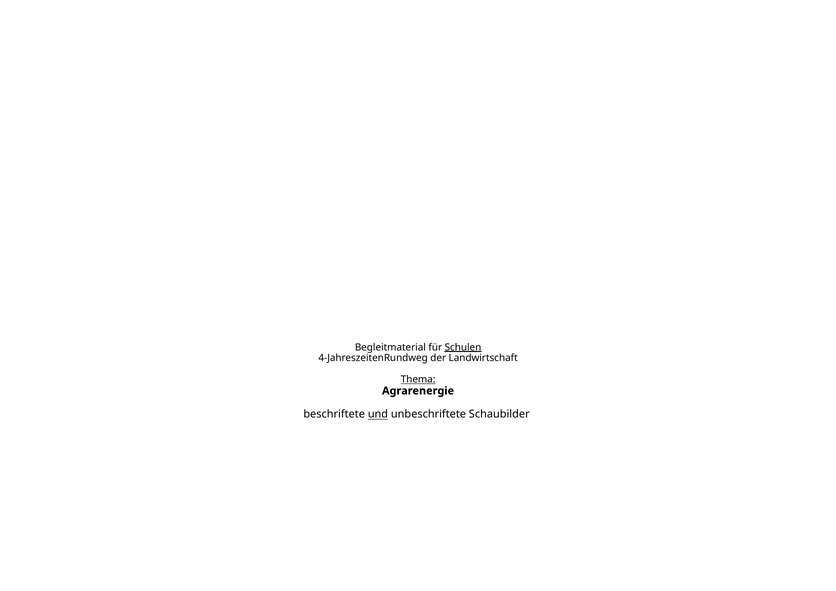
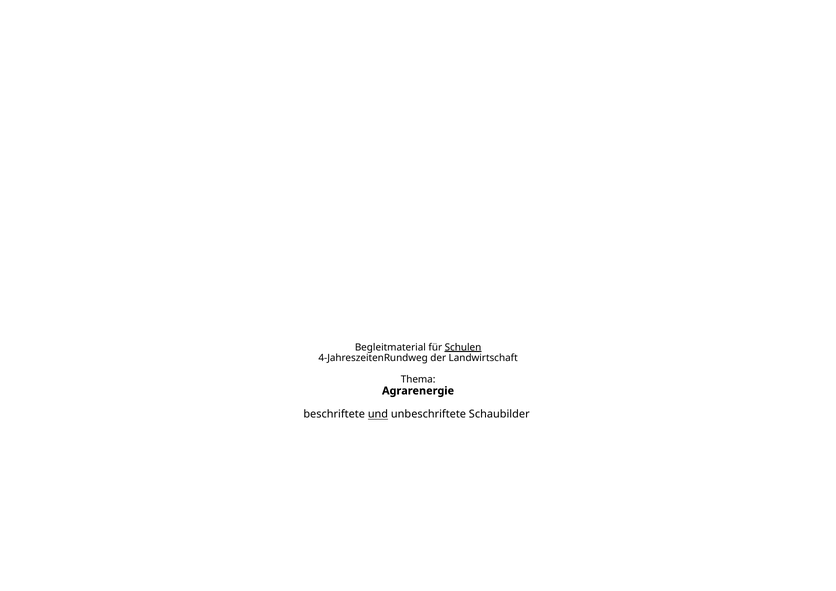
Thema underline: present -> none (418, 380)
